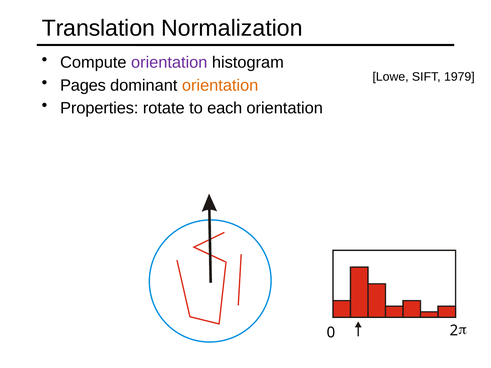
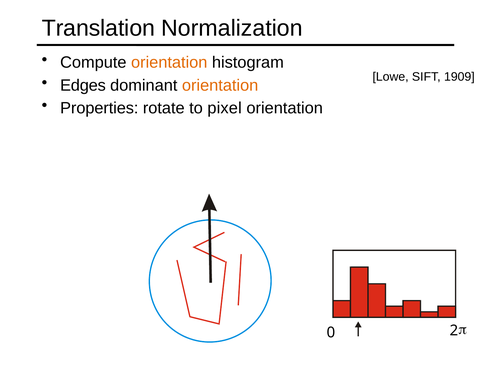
orientation colour: purple -> orange (169, 63)
1979: 1979 -> 1909 (459, 77)
Pages: Pages -> Edges (83, 85)
each: each -> pixel (225, 108)
